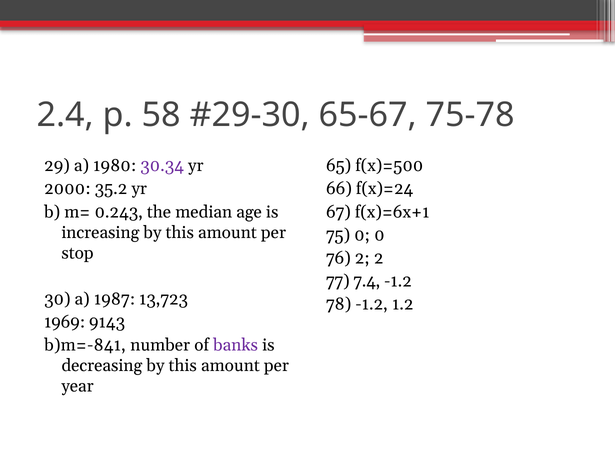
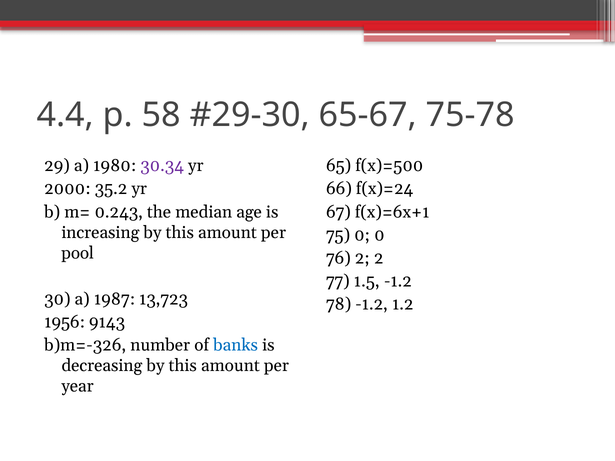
2.4: 2.4 -> 4.4 (65, 115)
stop: stop -> pool (78, 253)
7.4: 7.4 -> 1.5 (367, 281)
1969: 1969 -> 1956 (65, 322)
b)m=-841: b)m=-841 -> b)m=-326 (85, 345)
banks colour: purple -> blue (236, 345)
